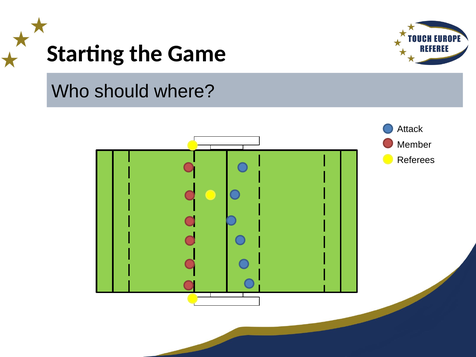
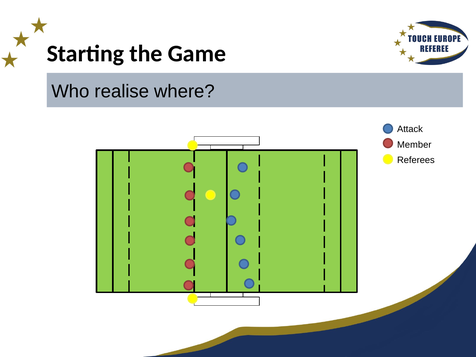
should: should -> realise (122, 91)
